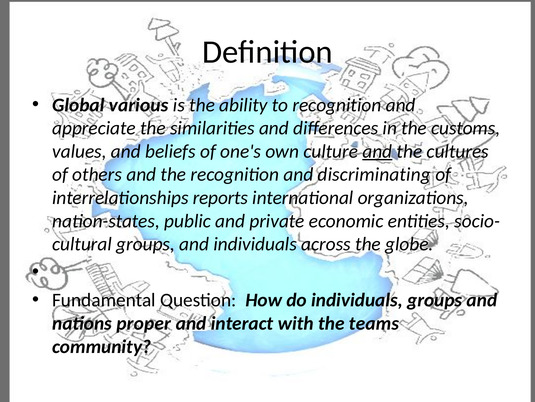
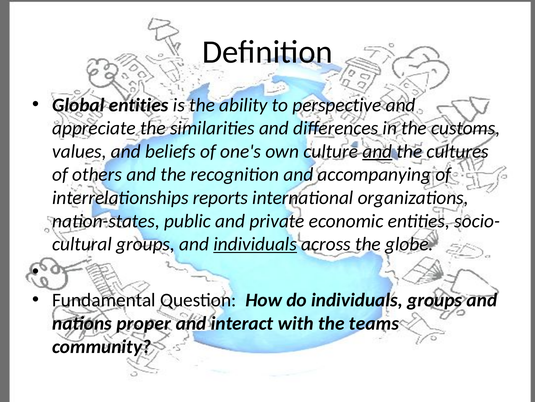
Global various: various -> entities (139, 105)
to recognition: recognition -> perspective (337, 105)
discriminating: discriminating -> accompanying (374, 174)
individuals underline: none -> present (255, 244)
